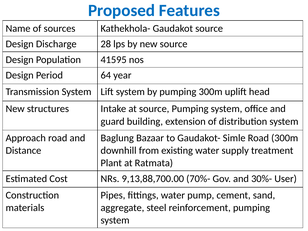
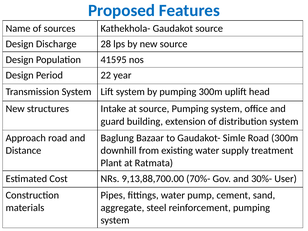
64: 64 -> 22 (106, 75)
